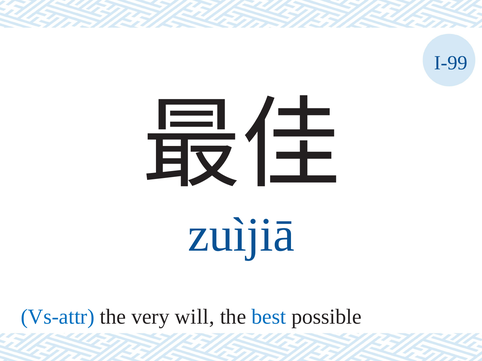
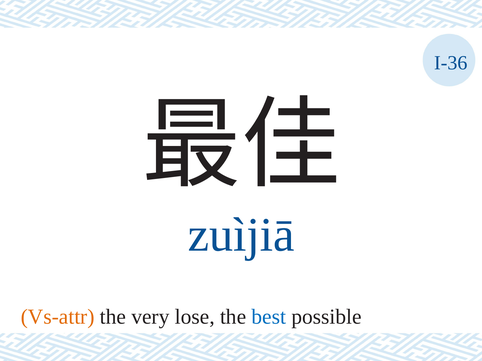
I-99: I-99 -> I-36 (451, 63)
Vs-attr colour: blue -> orange (58, 317)
will: will -> lose (195, 317)
